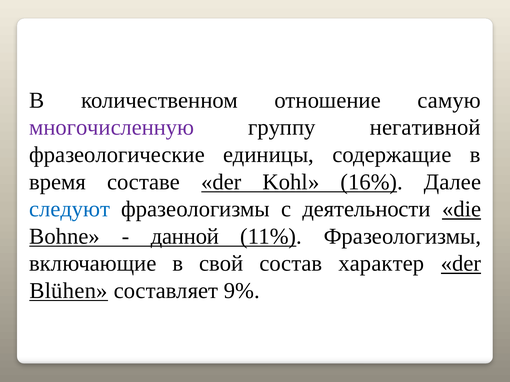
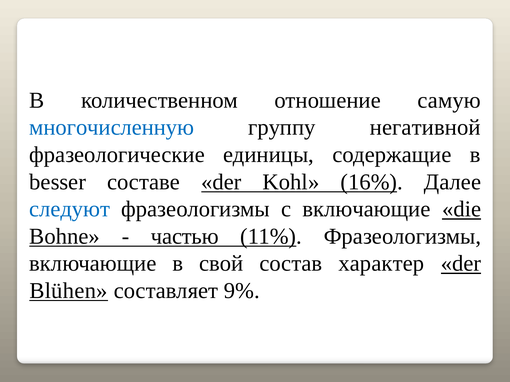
многочисленную colour: purple -> blue (112, 128)
время: время -> besser (58, 182)
с деятельности: деятельности -> включающие (366, 209)
данной: данной -> частью (185, 237)
